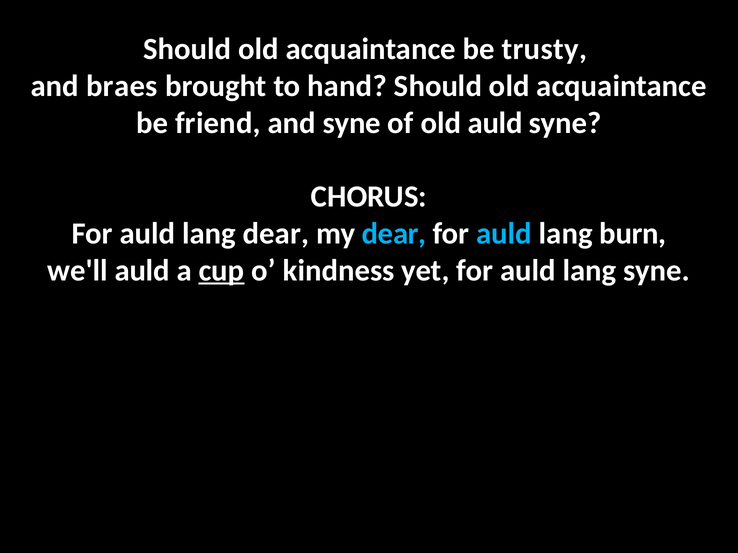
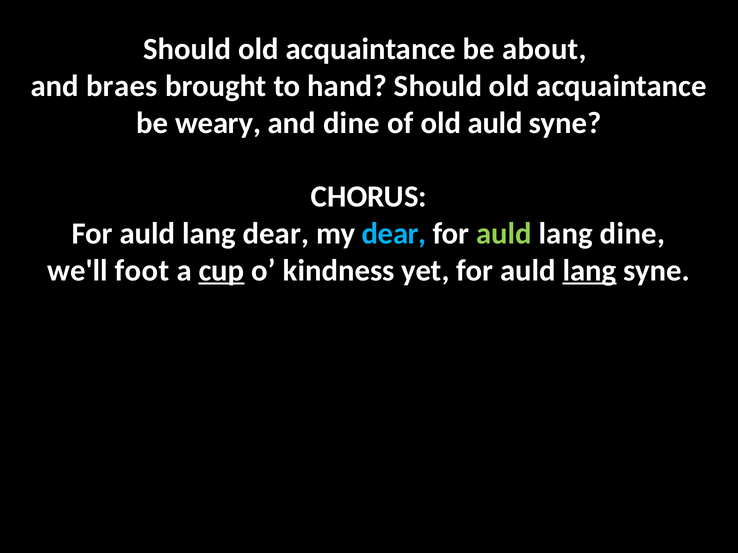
trusty: trusty -> about (544, 49)
friend: friend -> weary (218, 123)
and syne: syne -> dine (351, 123)
auld colour: light blue -> light green (504, 234)
lang burn: burn -> dine (633, 234)
we'll auld: auld -> foot (142, 271)
lang underline: none -> present (590, 271)
